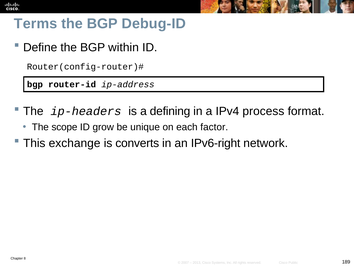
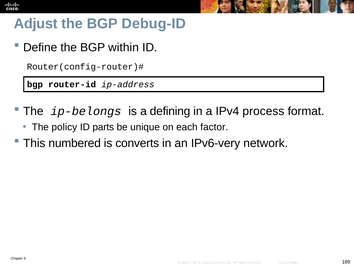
Terms: Terms -> Adjust (36, 24)
ip-headers: ip-headers -> ip-belongs (86, 111)
scope: scope -> policy (64, 127)
grow: grow -> parts (103, 127)
exchange: exchange -> numbered (75, 143)
IPv6-right: IPv6-right -> IPv6-very (216, 143)
